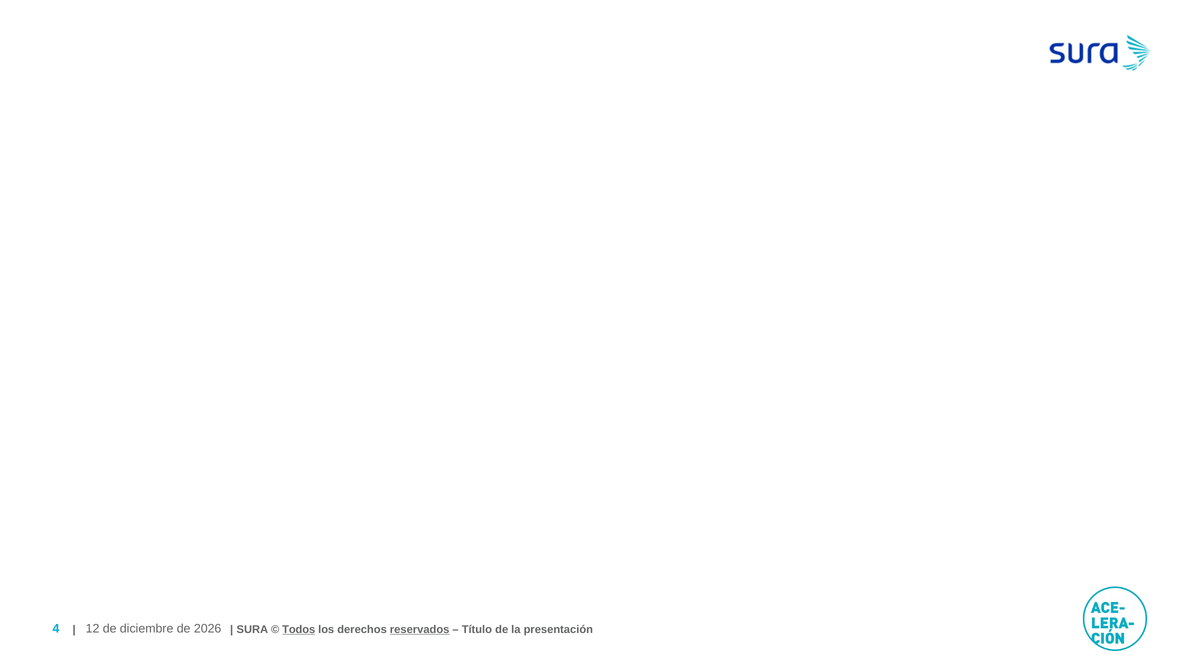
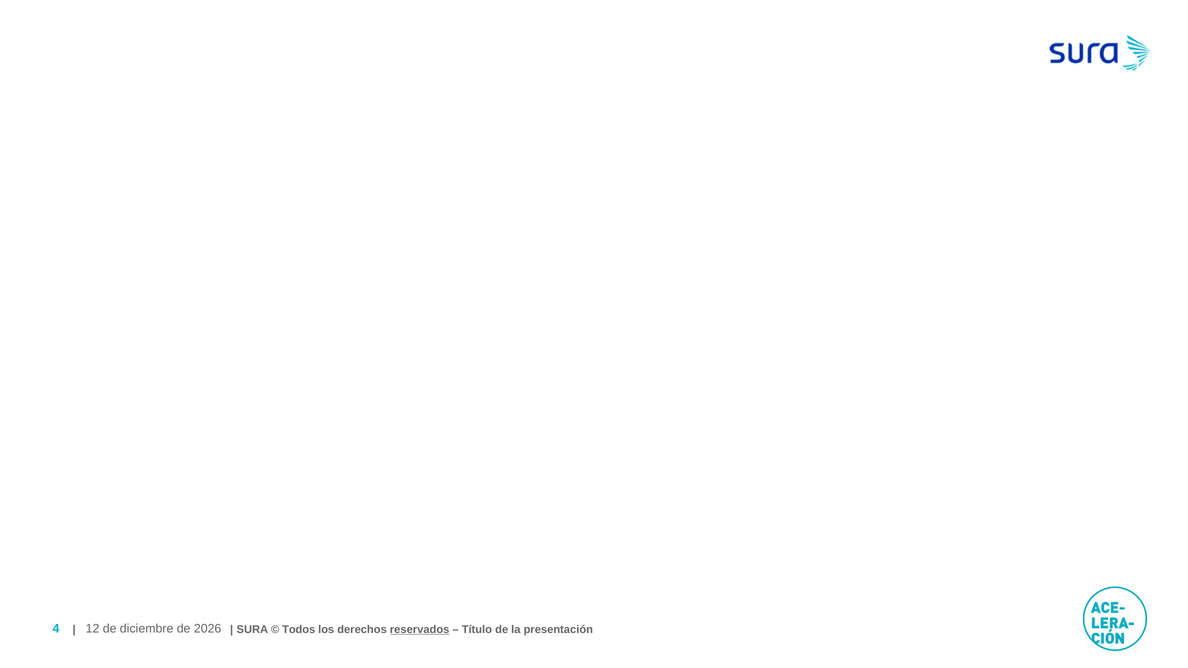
Todos underline: present -> none (299, 630)
